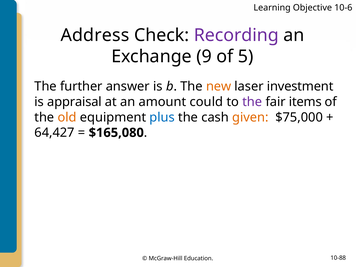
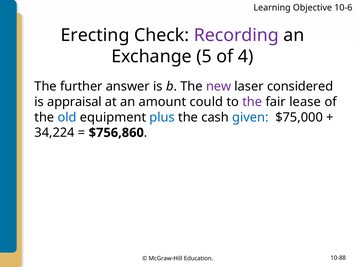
Address: Address -> Erecting (95, 35)
9: 9 -> 5 (204, 57)
5: 5 -> 4 (246, 57)
new colour: orange -> purple (219, 86)
investment: investment -> considered (300, 86)
items: items -> lease (305, 102)
old colour: orange -> blue (67, 117)
given colour: orange -> blue (250, 117)
64,427: 64,427 -> 34,224 (55, 133)
$165,080: $165,080 -> $756,860 (116, 133)
